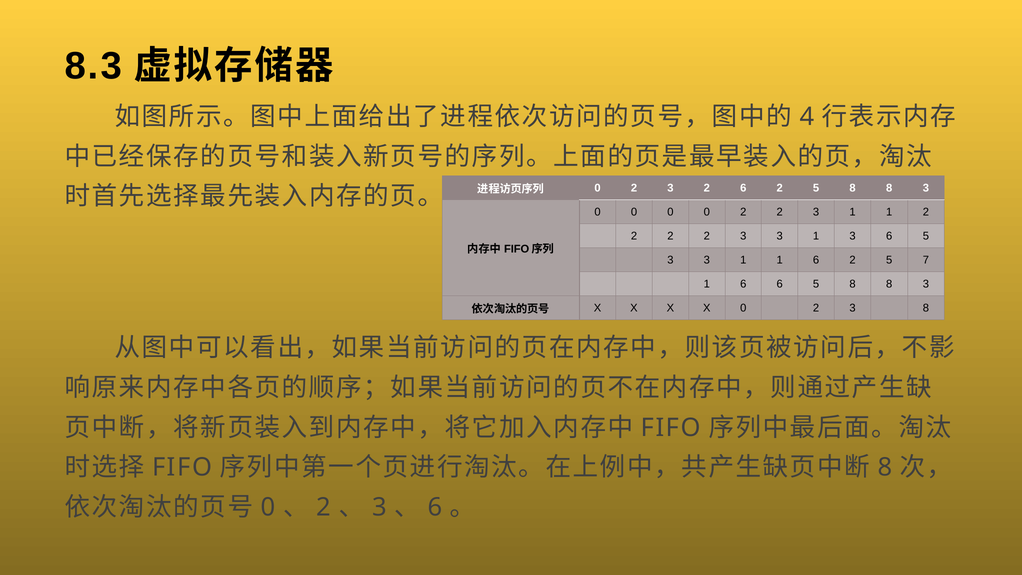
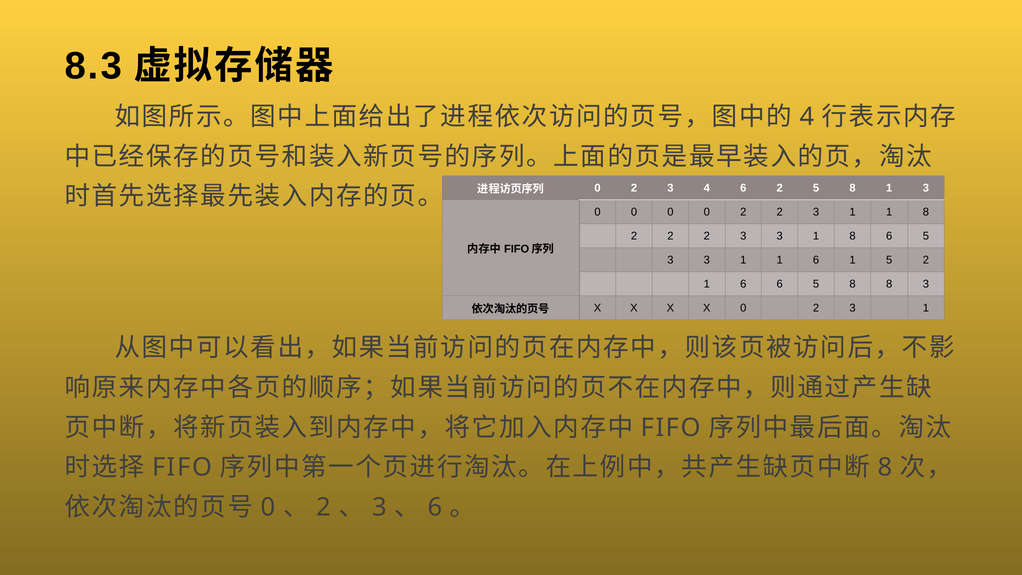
3 2: 2 -> 4 (707, 188)
2 5 8 8: 8 -> 1 (889, 188)
1 1 2: 2 -> 8 (926, 212)
3 1 3: 3 -> 8 (853, 236)
1 6 2: 2 -> 1 (853, 260)
5 7: 7 -> 2 (926, 260)
0 2 3 8: 8 -> 1 (926, 308)
